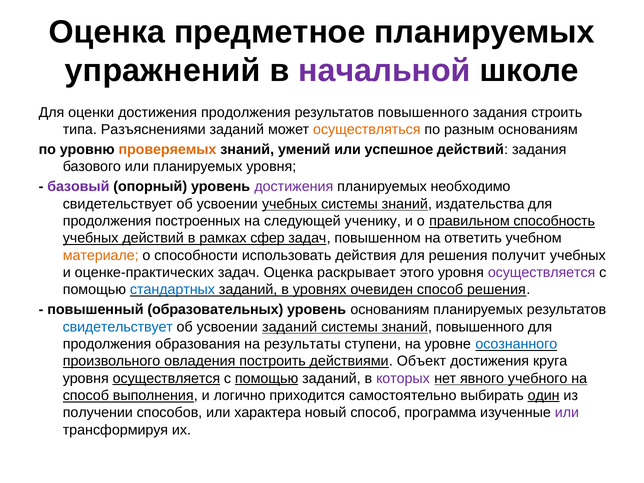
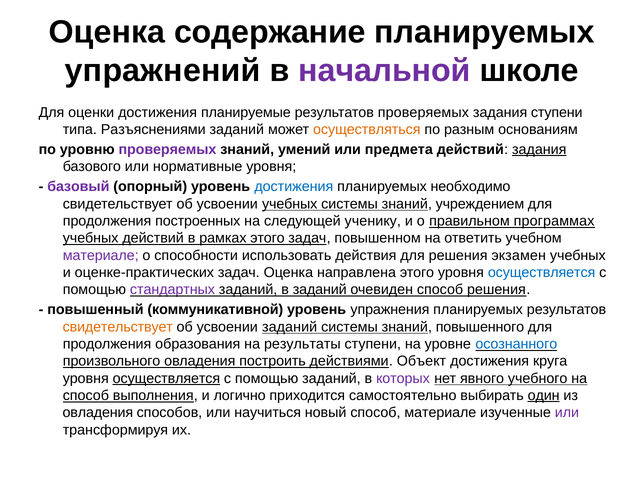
предметное: предметное -> содержание (270, 32)
достижения продолжения: продолжения -> планируемые (246, 112)
результатов повышенного: повышенного -> проверяемых (423, 112)
задания строить: строить -> ступени (557, 112)
проверяемых colour: orange -> purple (167, 149)
успешное: успешное -> предмета (399, 149)
задания underline: none -> present (539, 149)
или планируемых: планируемых -> нормативные (198, 167)
достижения colour: purple -> blue (294, 187)
издательства: издательства -> учреждением (480, 204)
способность: способность -> программах (554, 221)
рамках сфер: сфер -> этого (267, 238)
материале colour: orange -> purple (101, 255)
получит: получит -> экзамен (519, 255)
раскрывает: раскрывает -> направлена (356, 273)
осуществляется colour: purple -> blue (542, 273)
стандартных colour: blue -> purple (172, 290)
в уровнях: уровнях -> заданий (320, 290)
образовательных: образовательных -> коммуникативной (215, 310)
уровень основаниям: основаниям -> упражнения (390, 310)
свидетельствует colour: blue -> orange (118, 327)
помощью underline: present -> none (267, 378)
получении: получении -> овладения (98, 413)
характера: характера -> научиться (268, 413)
способ программа: программа -> материале (440, 413)
